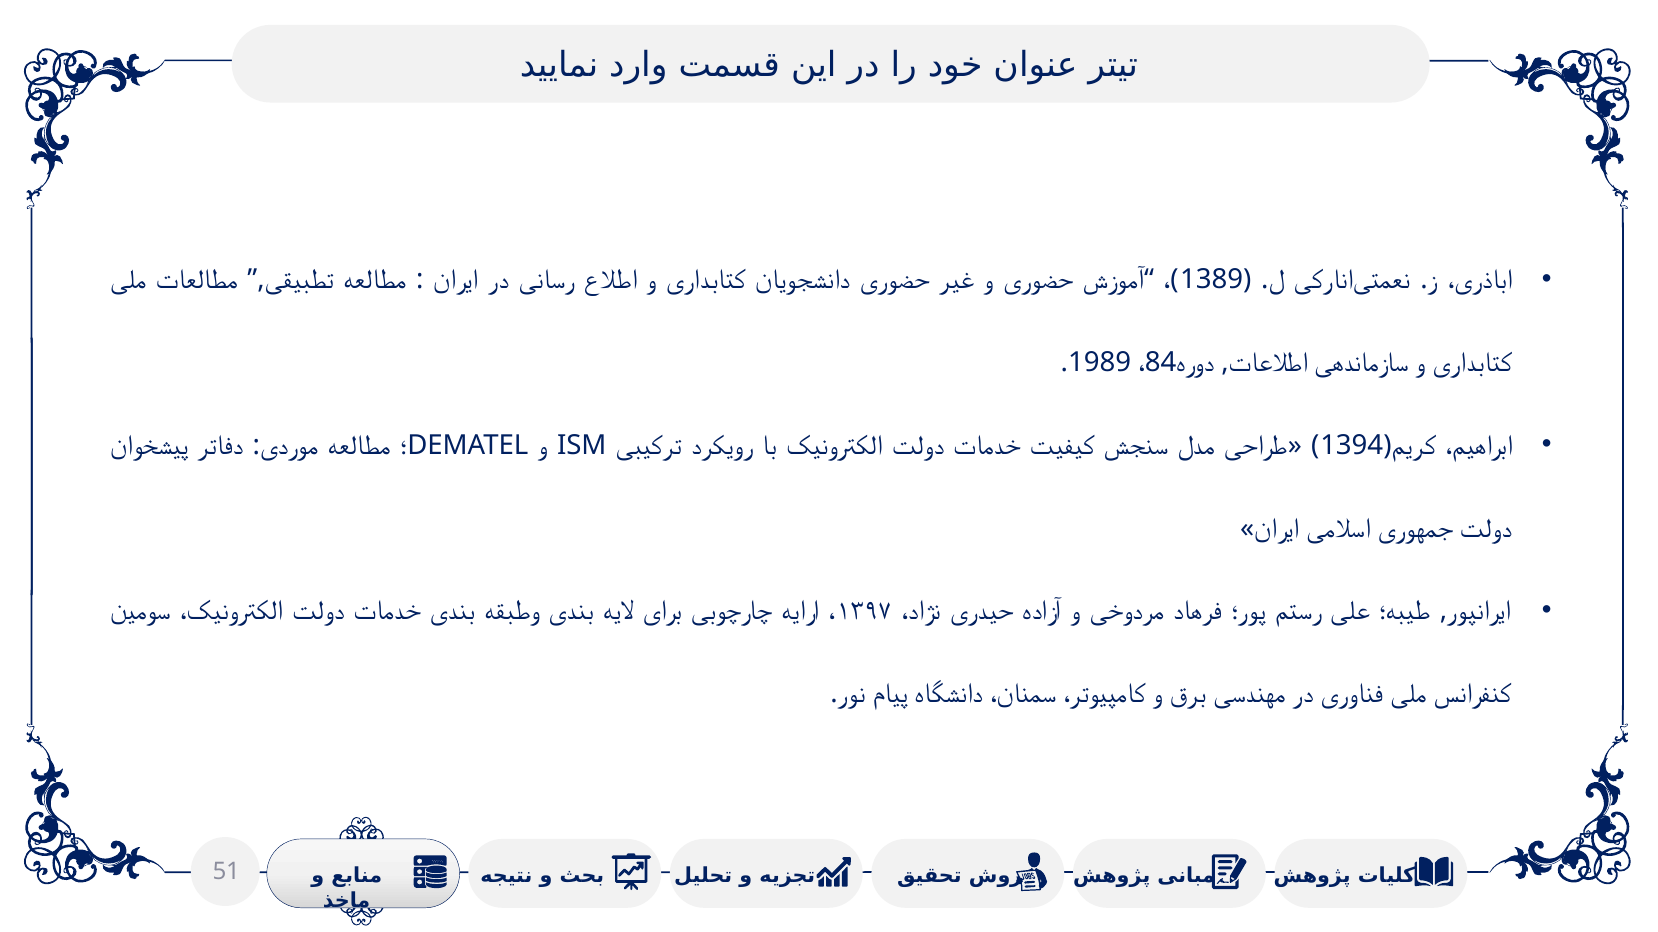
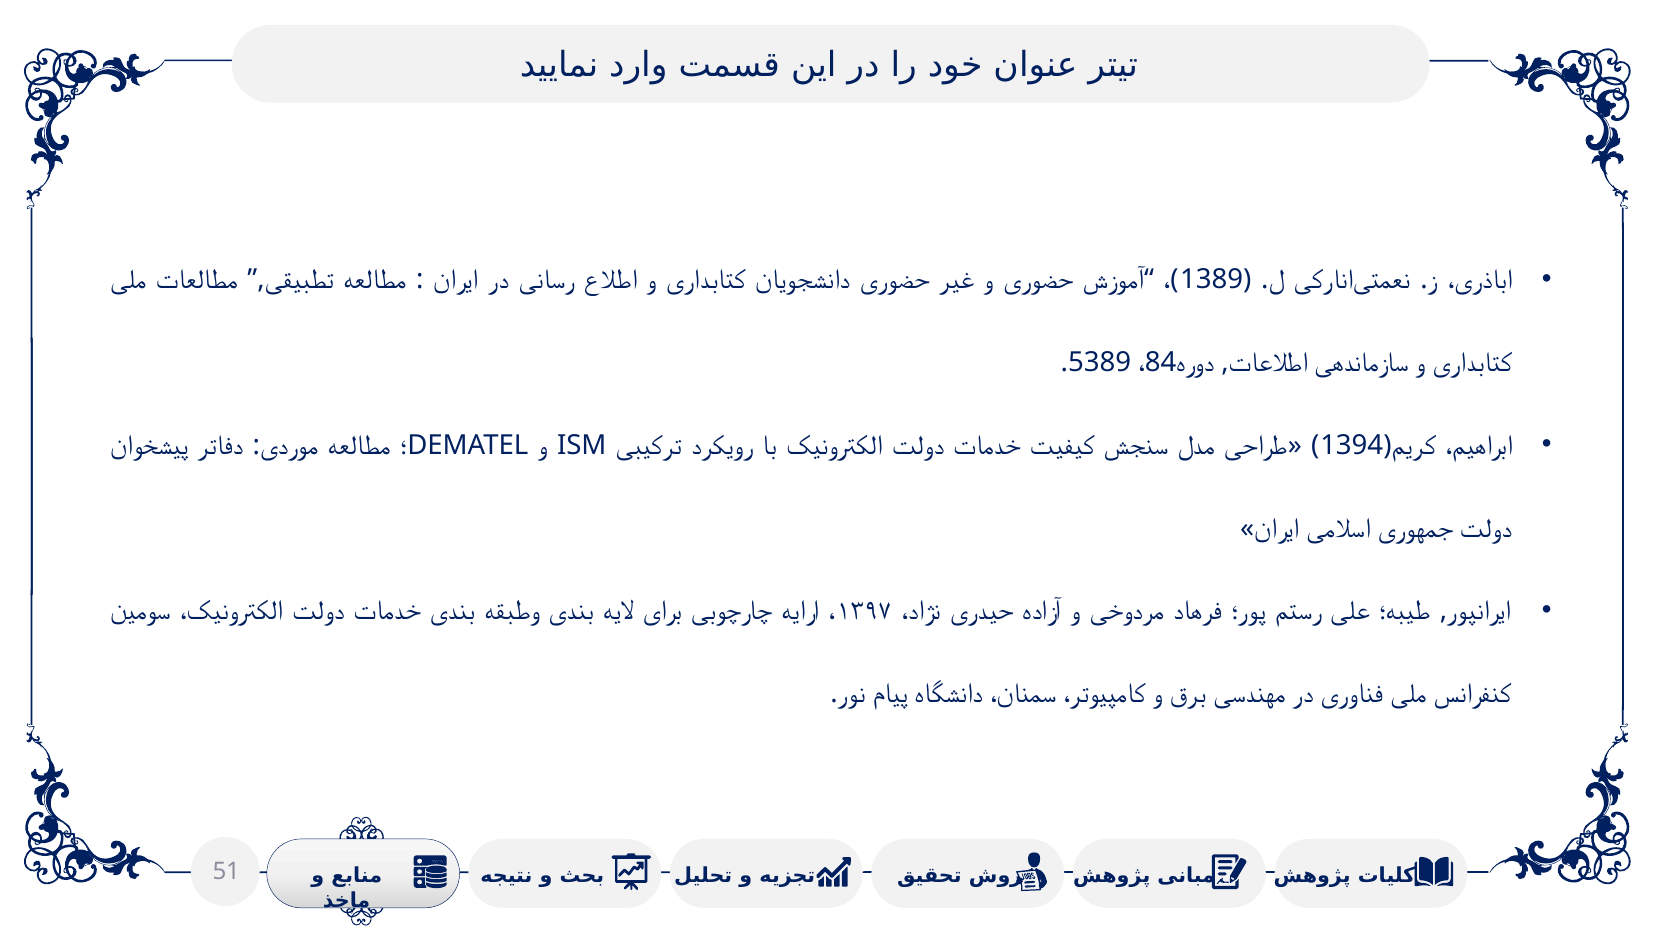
1989: 1989 -> 5389 (1100, 363)
